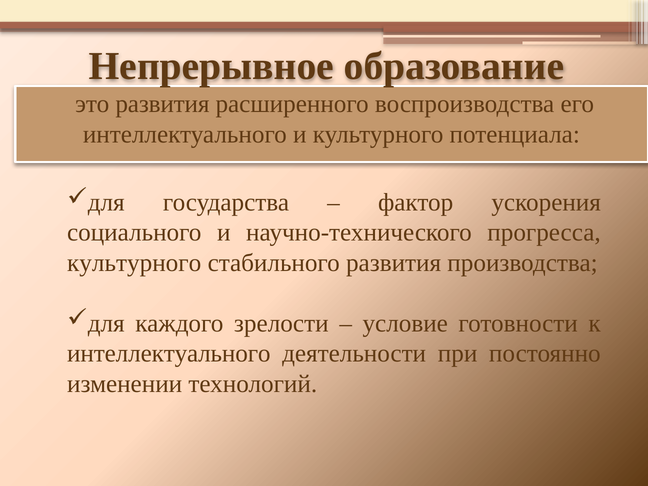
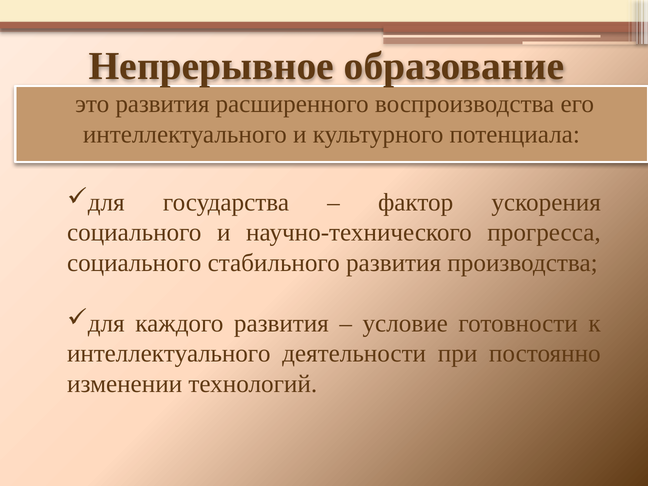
культурного: культурного -> социального (134, 263)
каждого зрелости: зрелости -> развития (281, 323)
